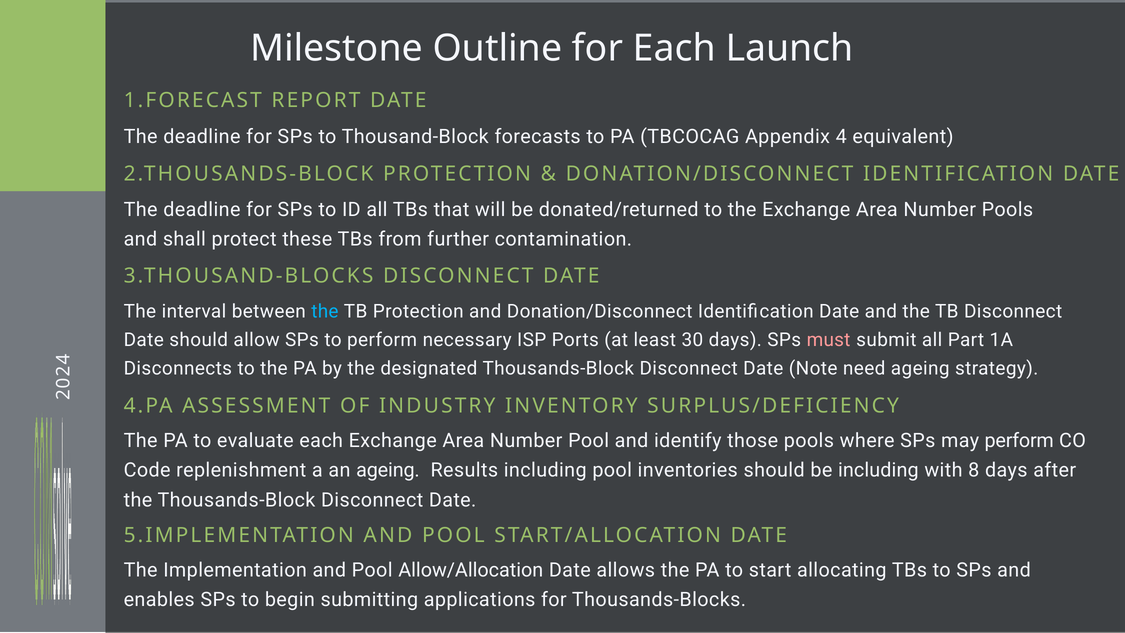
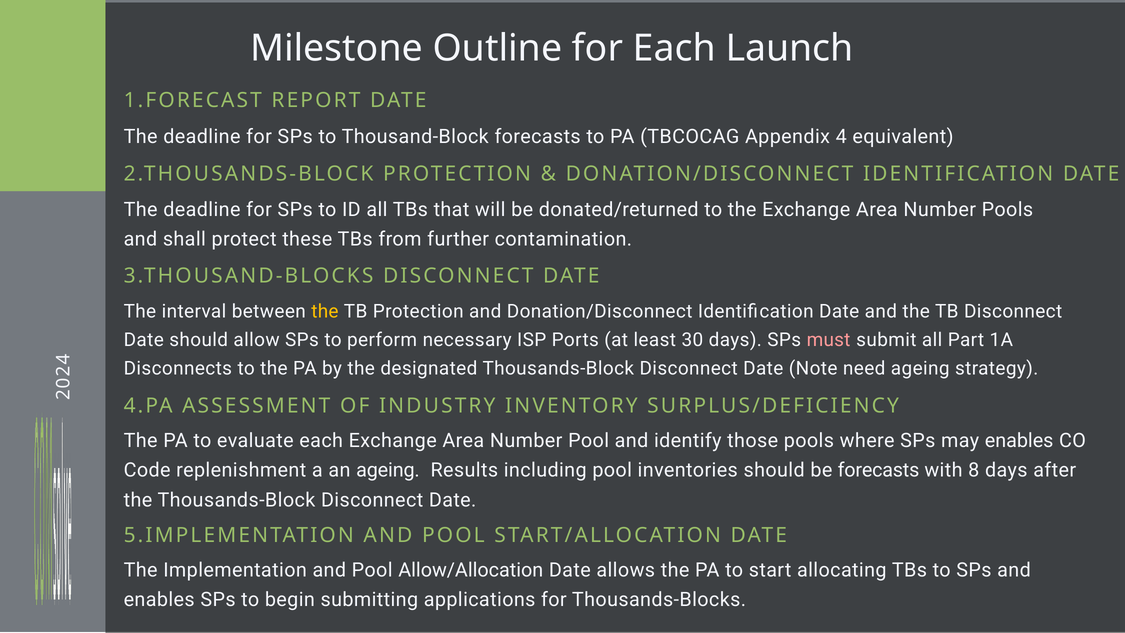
the colour: light blue -> yellow (325, 312)
may perform: perform -> enables (1019, 441)
be including: including -> forecasts (879, 470)
